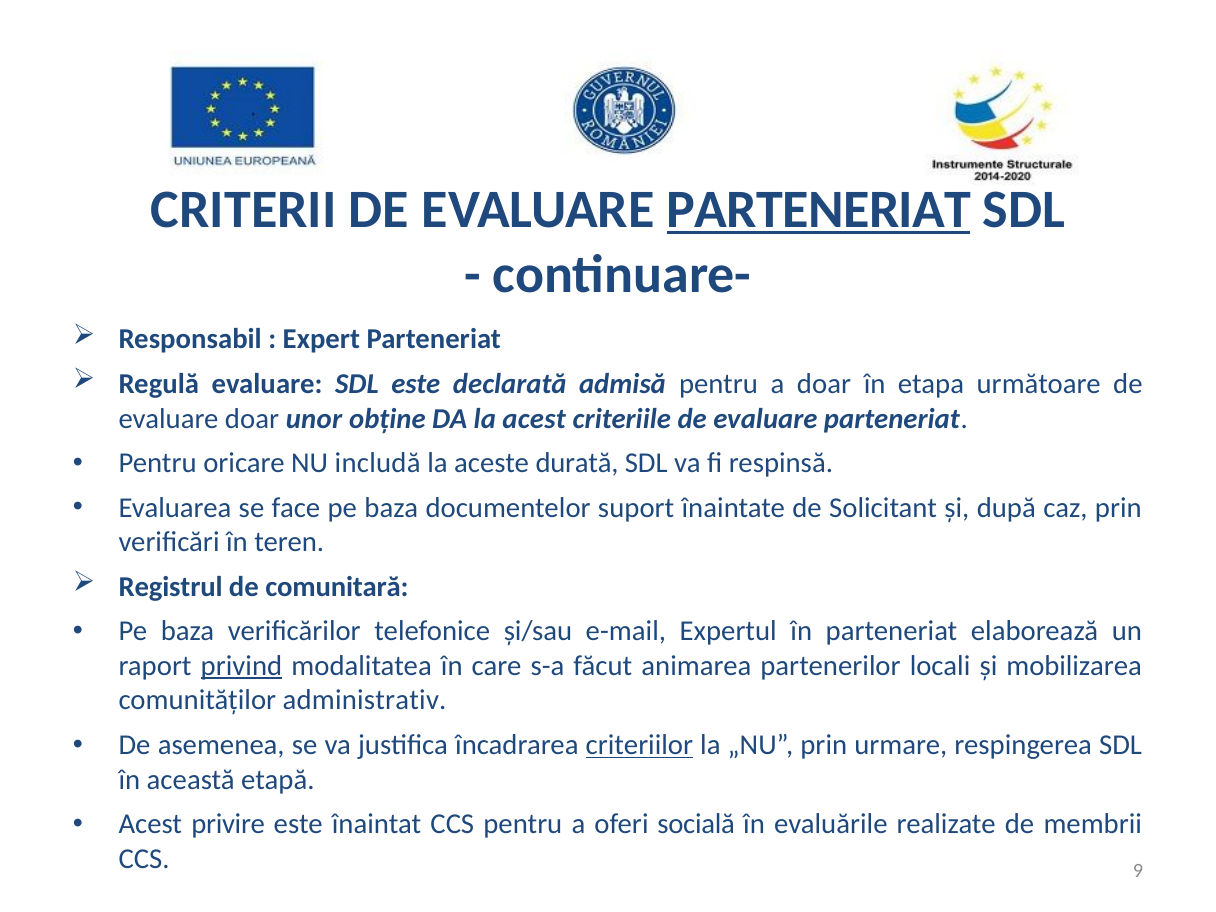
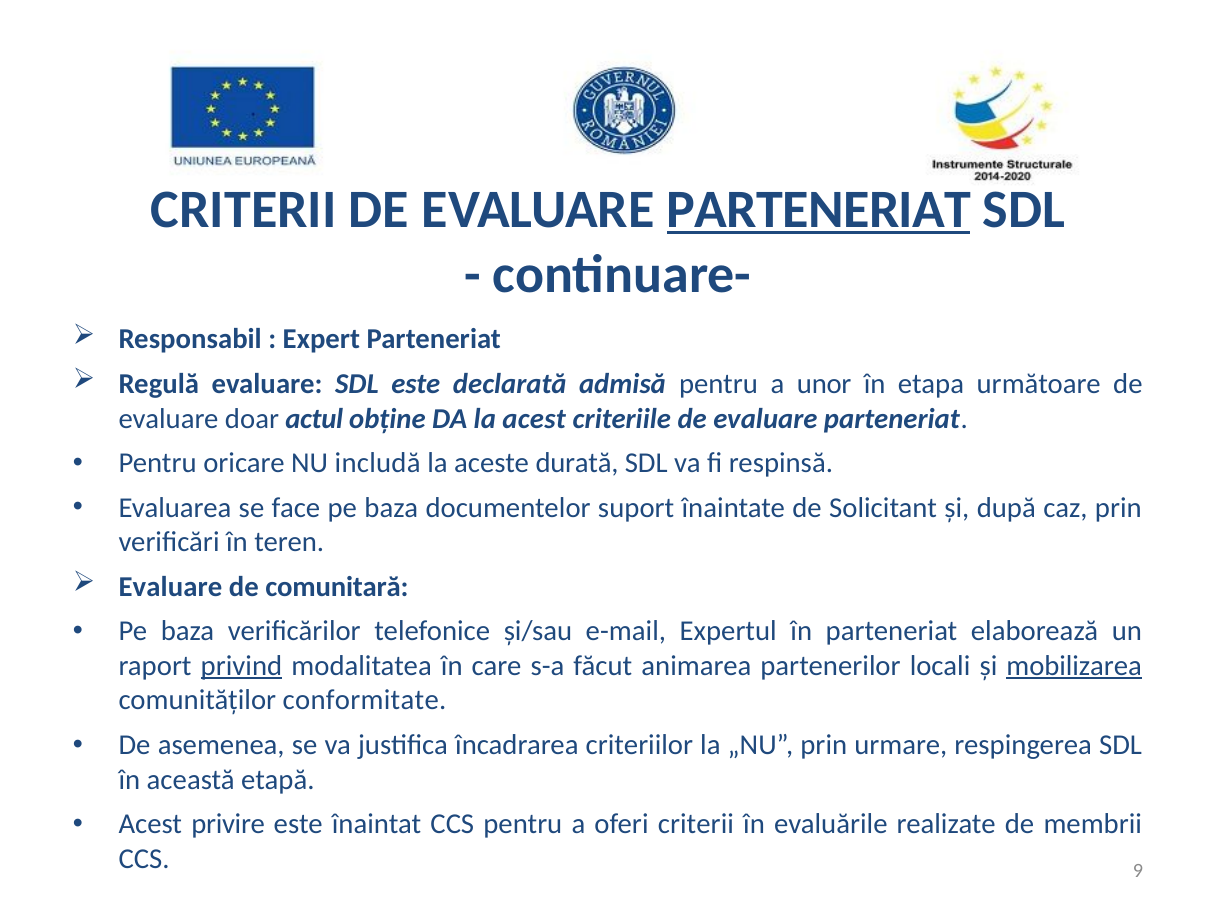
a doar: doar -> unor (824, 384)
unor: unor -> actul (314, 419)
Registrul: Registrul -> Evaluare (170, 587)
mobilizarea underline: none -> present (1074, 666)
administrativ: administrativ -> conformitate (365, 700)
criteriilor underline: present -> none (639, 745)
oferi socială: socială -> criterii (696, 824)
